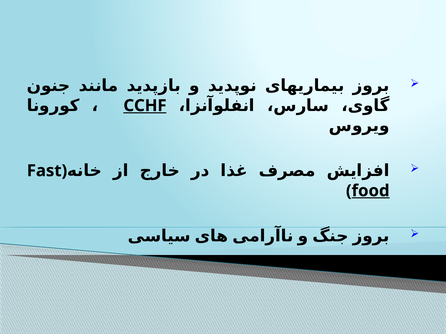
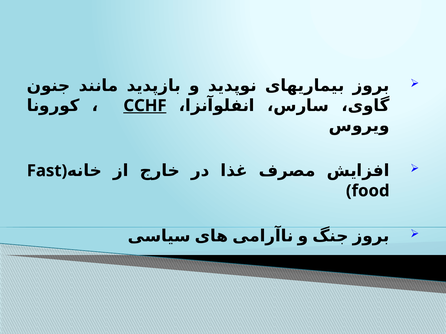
food underline: present -> none (371, 191)
